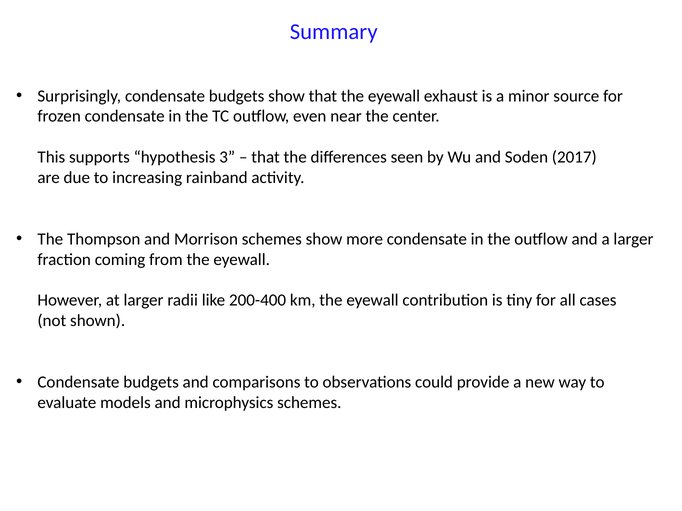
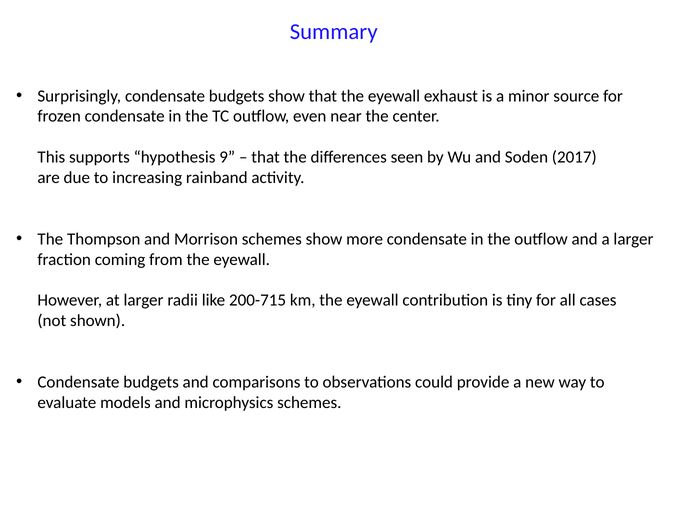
3: 3 -> 9 (227, 157)
200-400: 200-400 -> 200-715 (258, 301)
